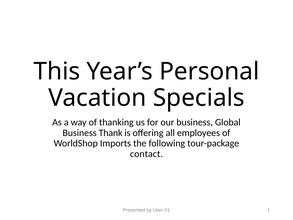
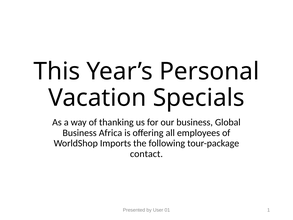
Thank: Thank -> Africa (111, 133)
